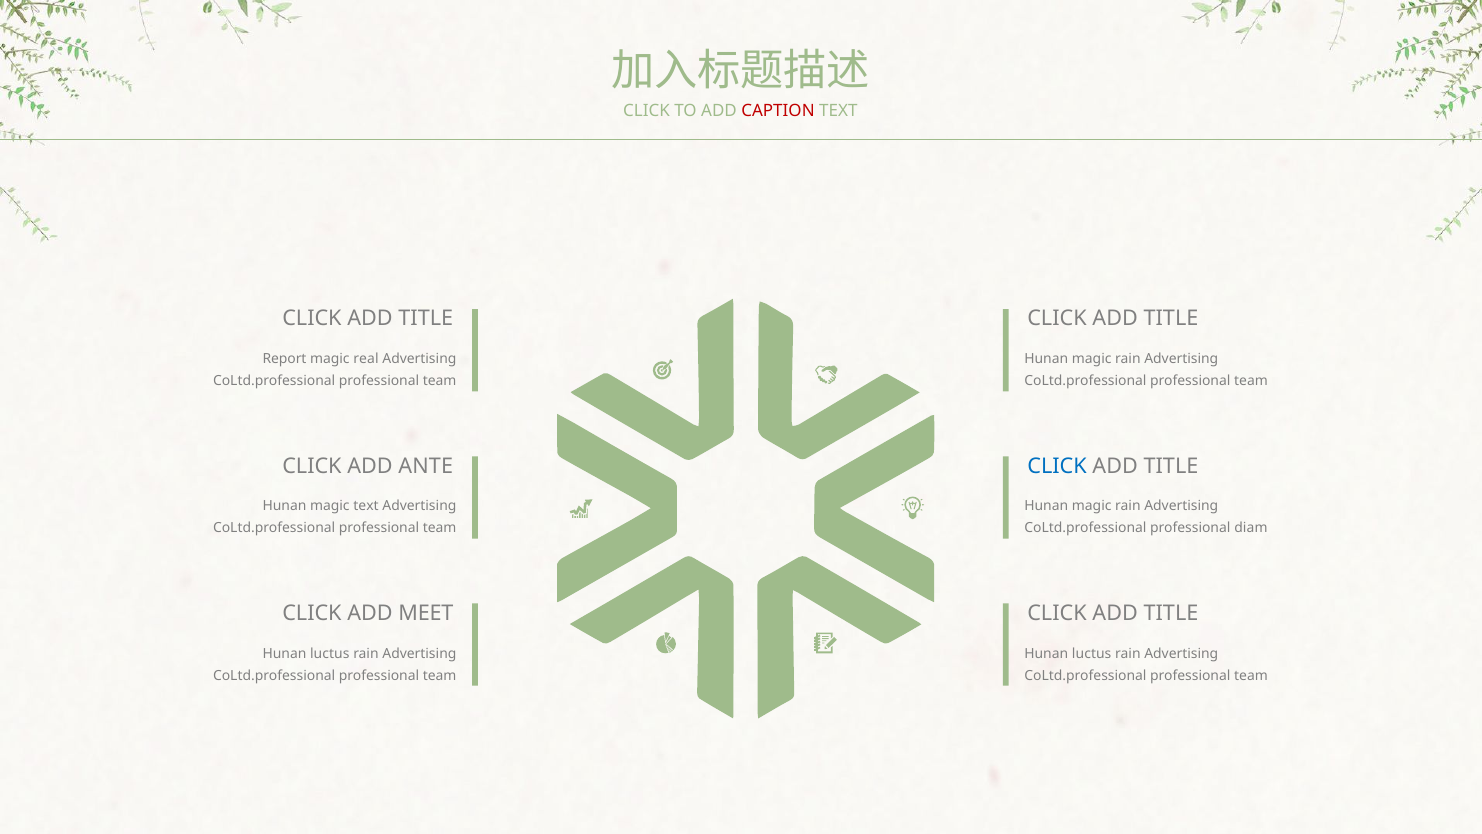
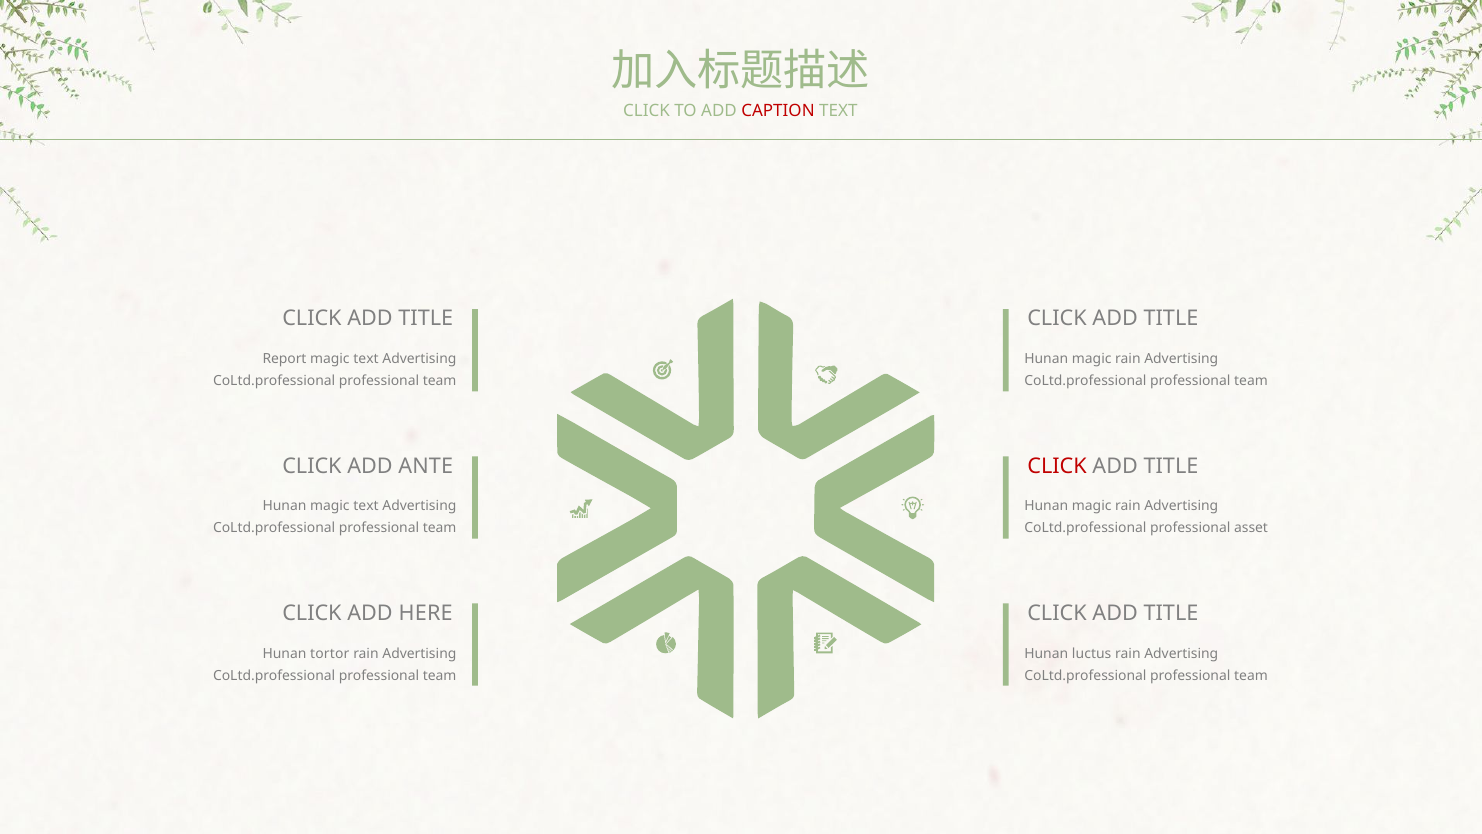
real: real -> text (366, 359)
CLICK colour: blue -> red (1057, 466)
diam: diam -> asset (1251, 528)
MEET: MEET -> HERE (426, 614)
luctus: luctus -> tortor (330, 654)
